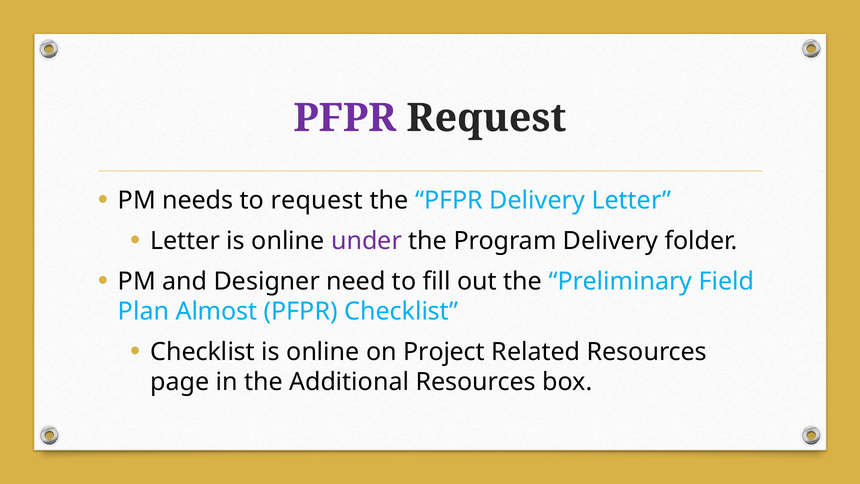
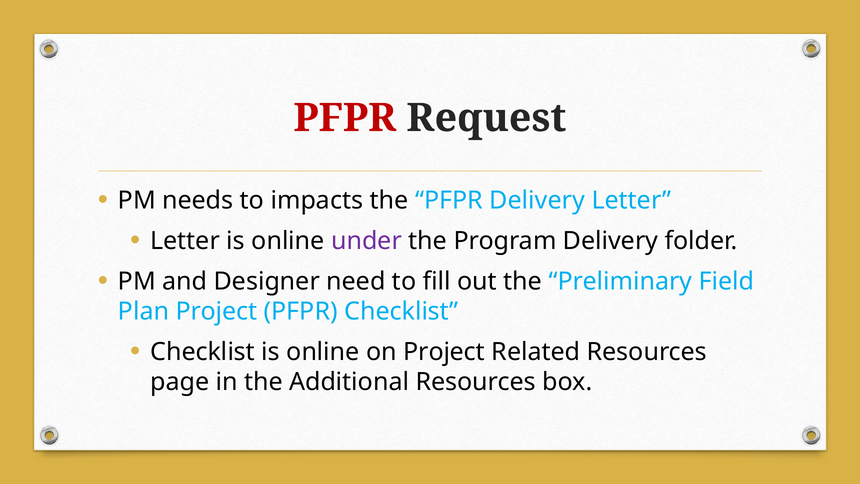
PFPR colour: purple -> red (345, 118)
to request: request -> impacts (317, 200)
Plan Almost: Almost -> Project (216, 311)
